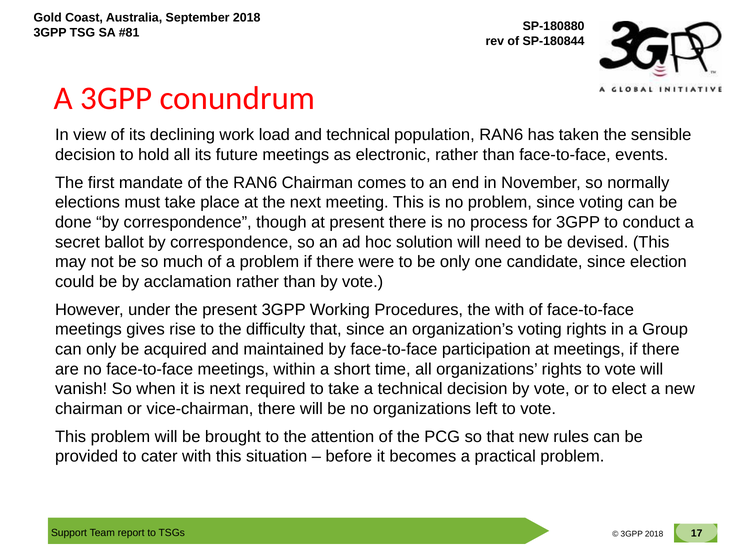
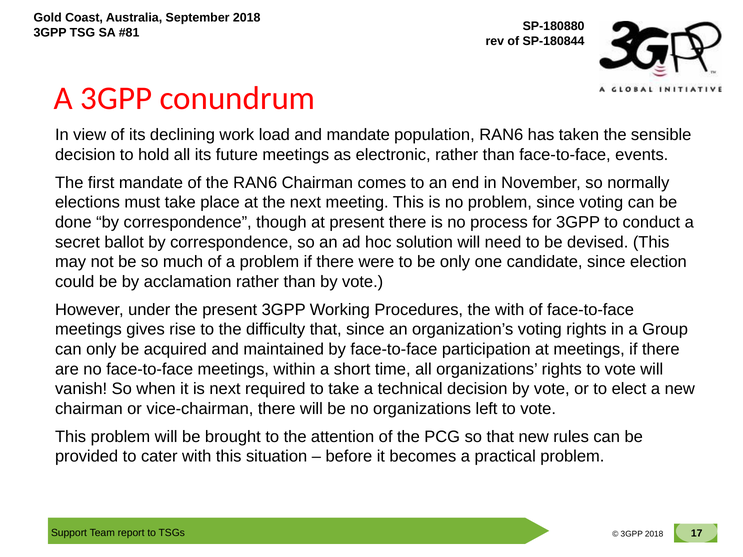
and technical: technical -> mandate (358, 135)
